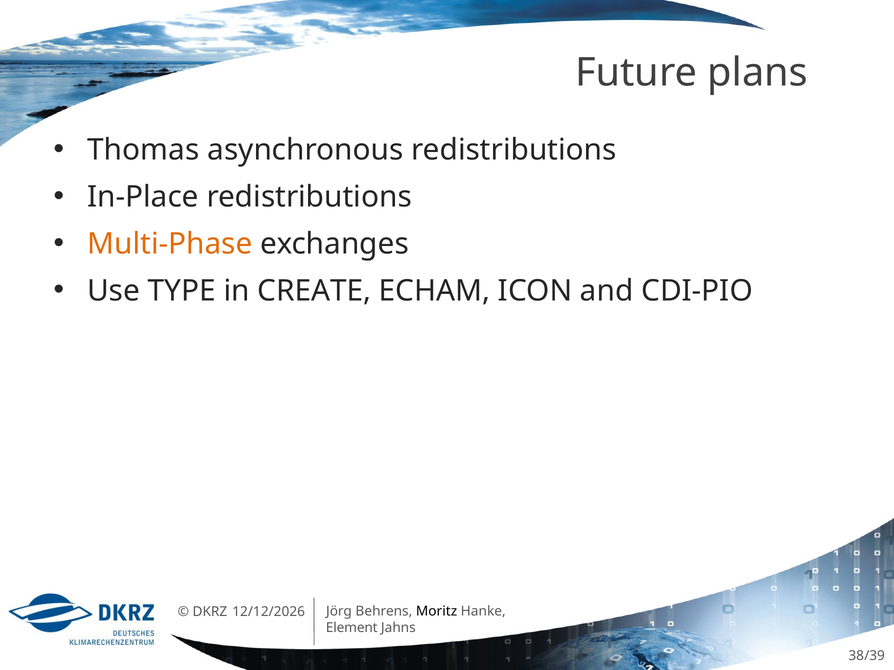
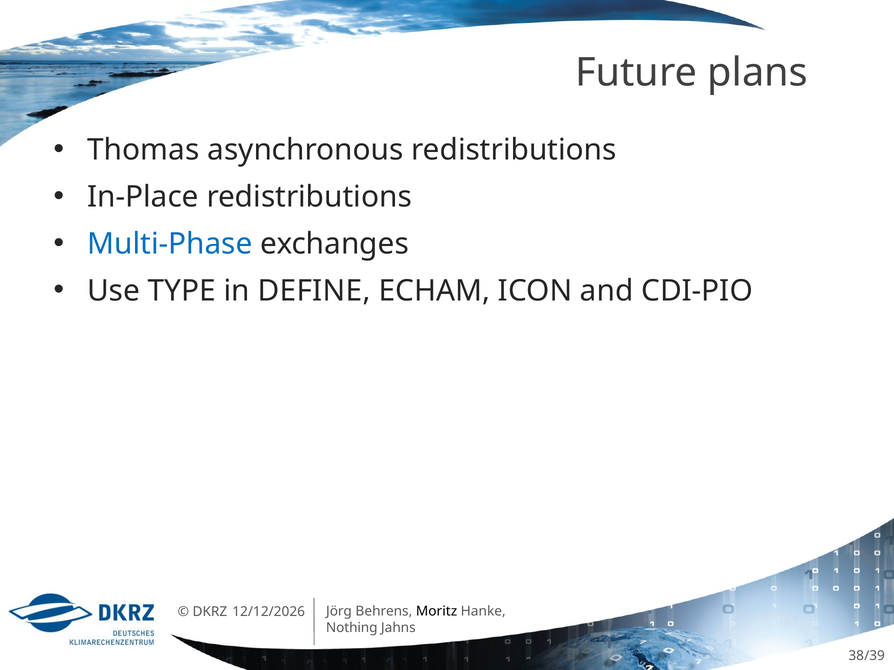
Multi-Phase colour: orange -> blue (170, 244)
CREATE: CREATE -> DEFINE (314, 291)
Element: Element -> Nothing (352, 628)
